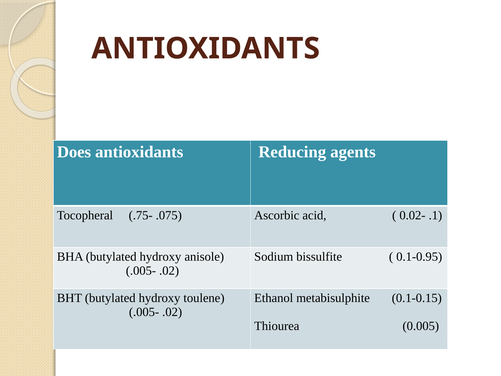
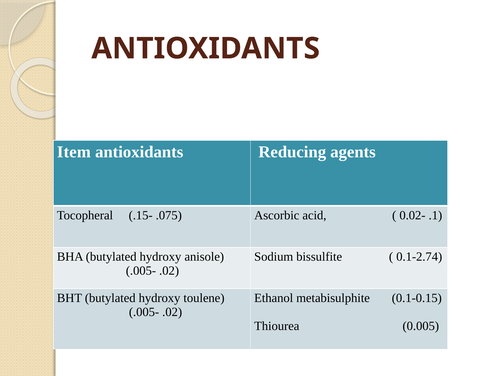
Does: Does -> Item (74, 152)
.75-: .75- -> .15- (141, 215)
0.1-0.95: 0.1-0.95 -> 0.1-2.74 (419, 257)
